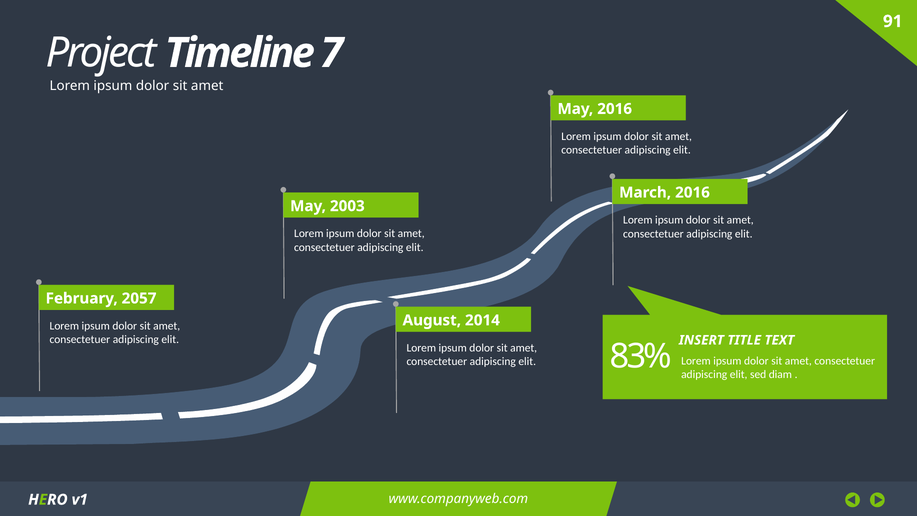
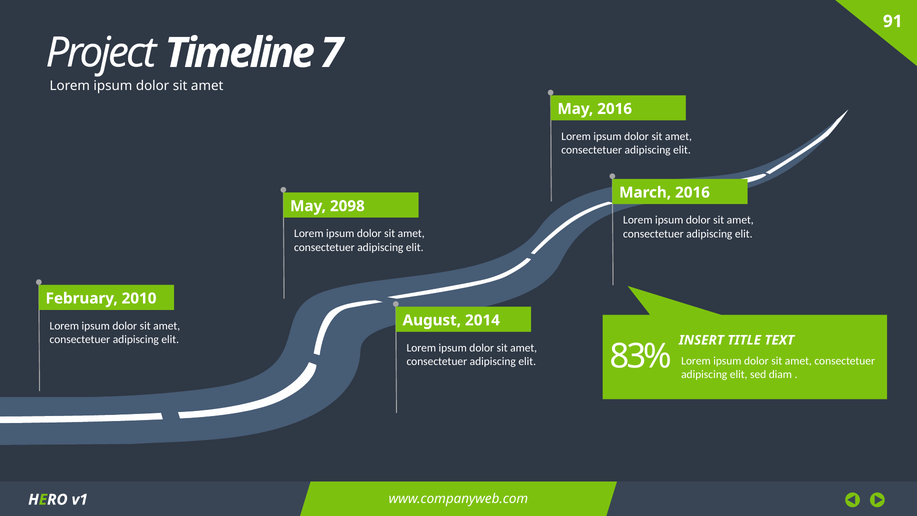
2003: 2003 -> 2098 (347, 206)
2057: 2057 -> 2010 (139, 298)
